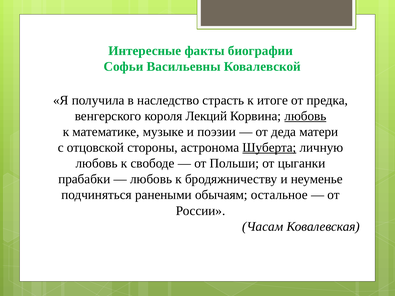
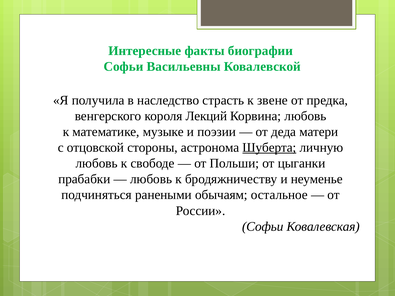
итоге: итоге -> звене (272, 100)
любовь underline: present -> none (305, 116)
Часам: Часам -> Софьи (263, 227)
